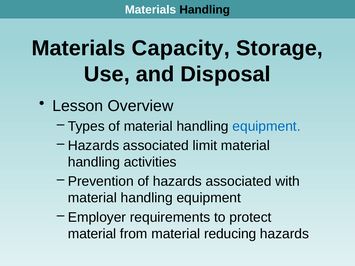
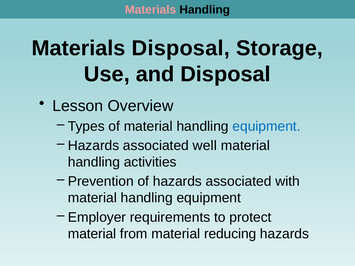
Materials colour: white -> pink (150, 10)
Materials Capacity: Capacity -> Disposal (181, 48)
limit: limit -> well (205, 146)
